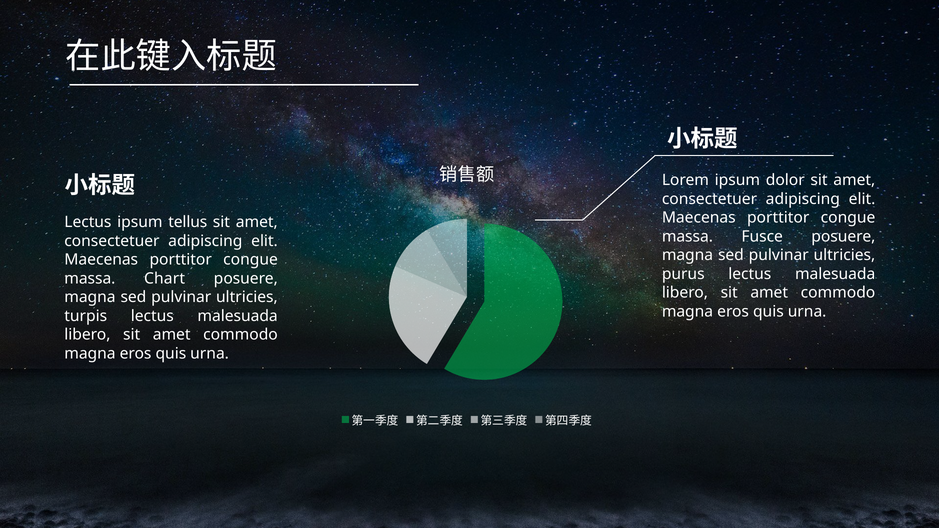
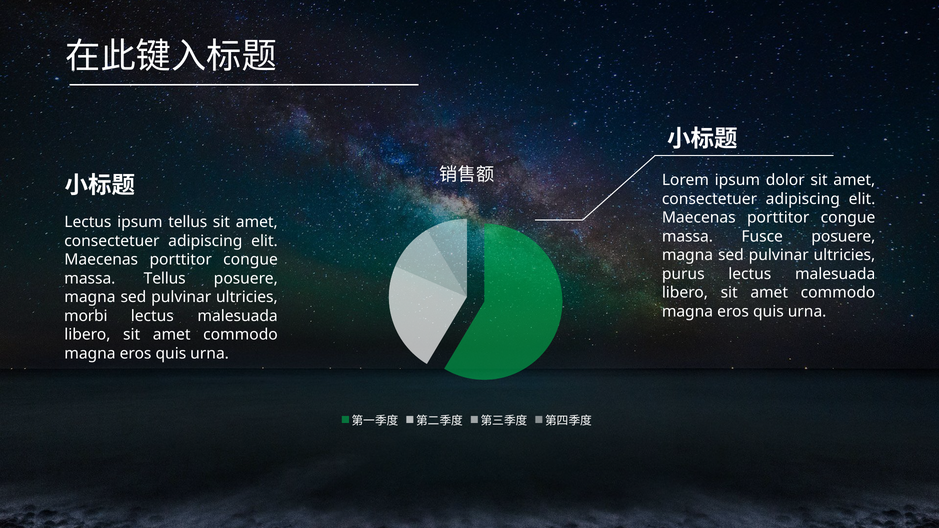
massa Chart: Chart -> Tellus (165, 279)
turpis: turpis -> morbi (86, 316)
